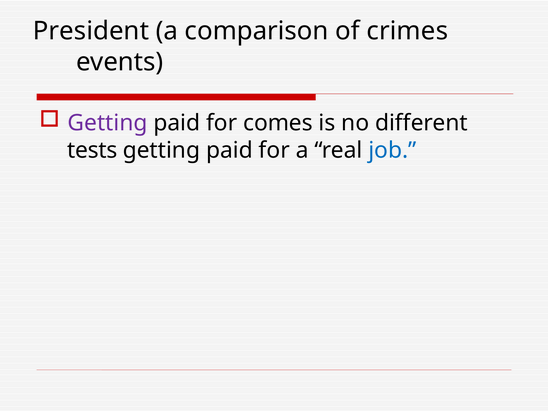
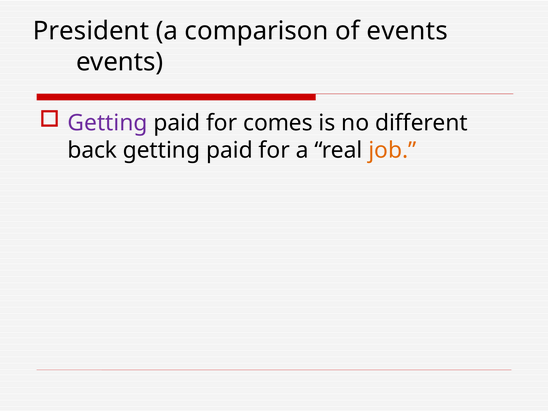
of crimes: crimes -> events (407, 31)
tests: tests -> back (92, 150)
job colour: blue -> orange (392, 150)
